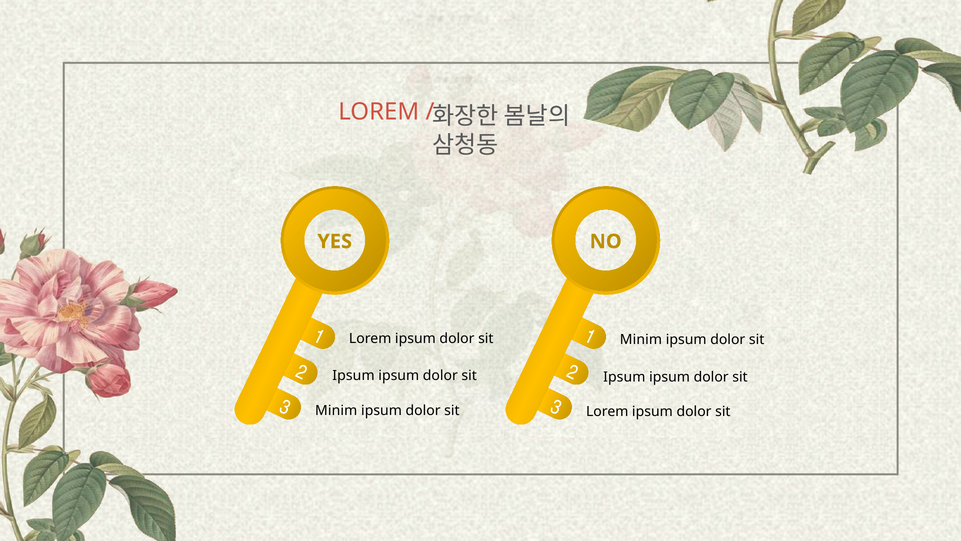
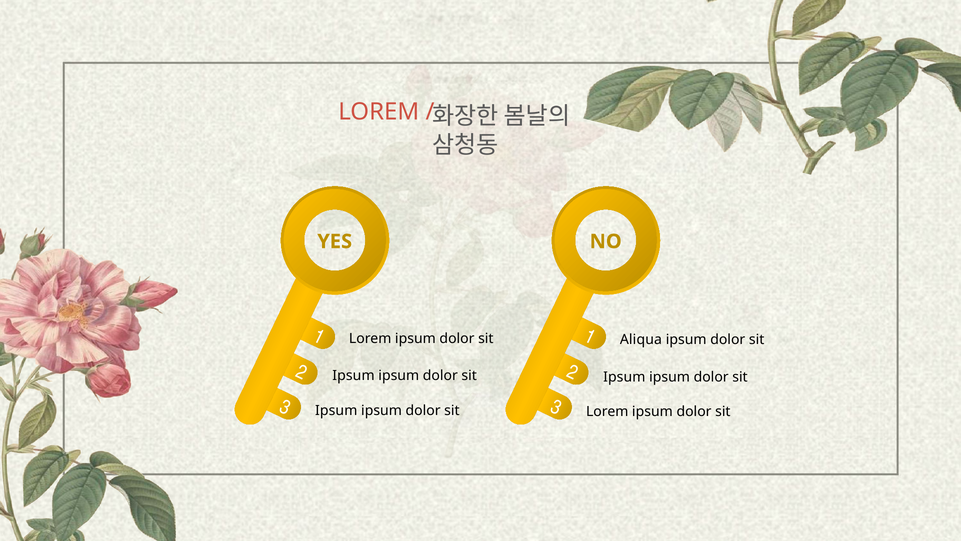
Minim: Minim -> Aliqua (641, 340)
Minim: Minim -> Ipsum (336, 410)
